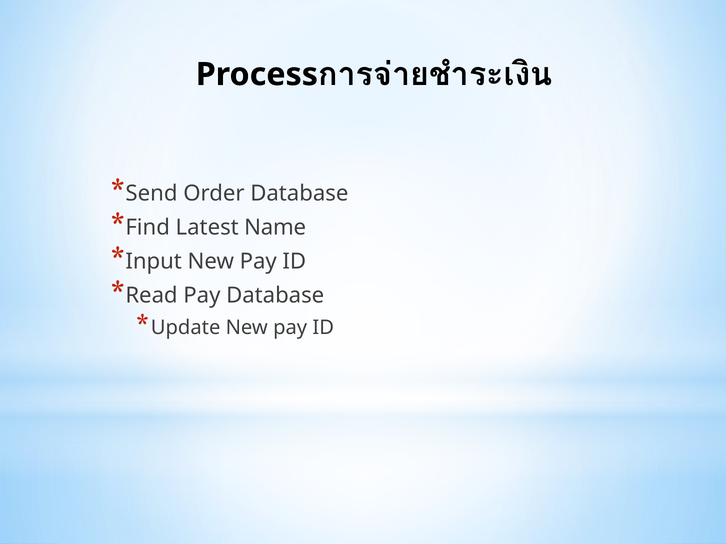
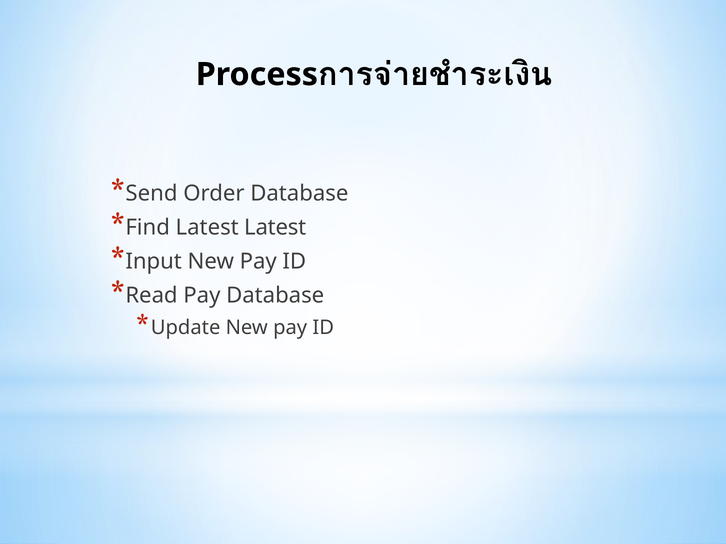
Latest Name: Name -> Latest (275, 228)
